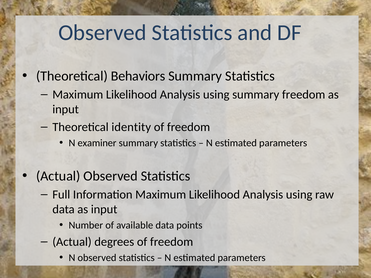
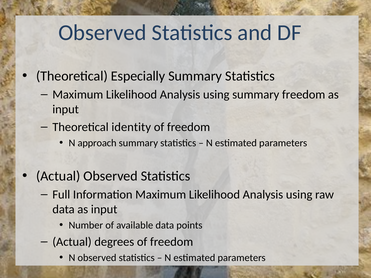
Behaviors: Behaviors -> Especially (138, 76)
examiner: examiner -> approach (97, 143)
